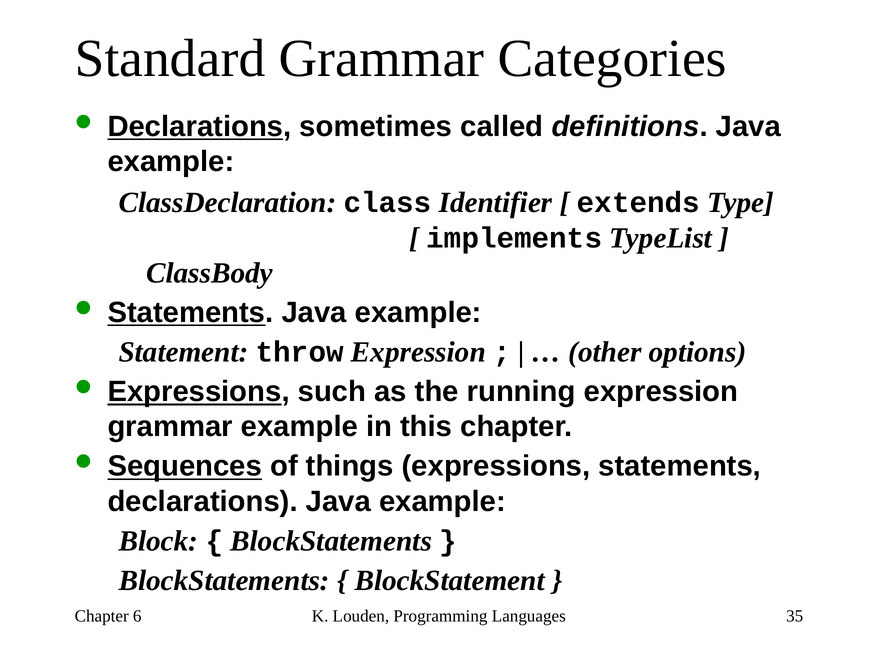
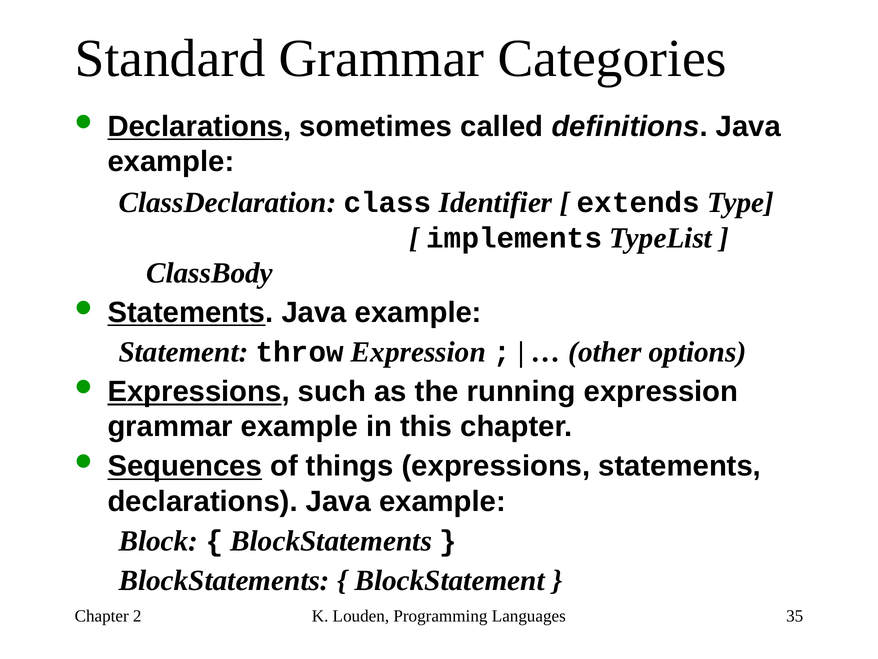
6: 6 -> 2 (137, 616)
